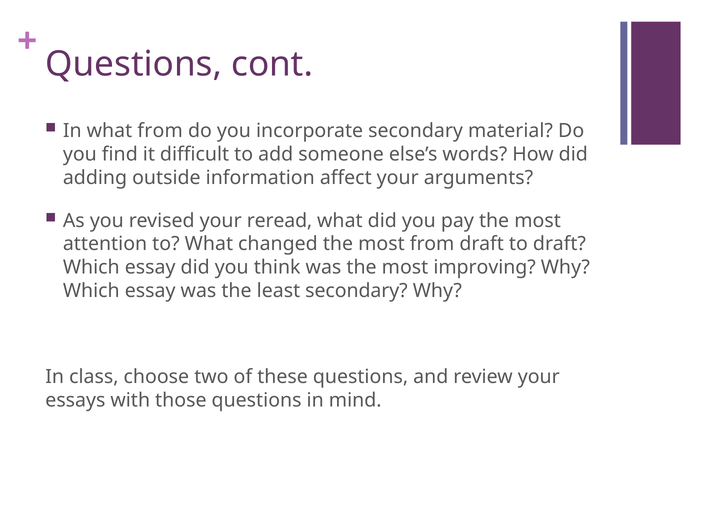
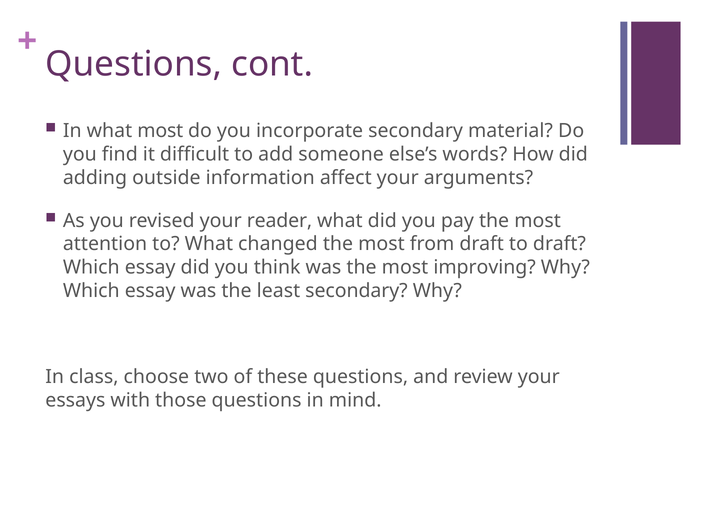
what from: from -> most (160, 131)
reread: reread -> reader (280, 221)
